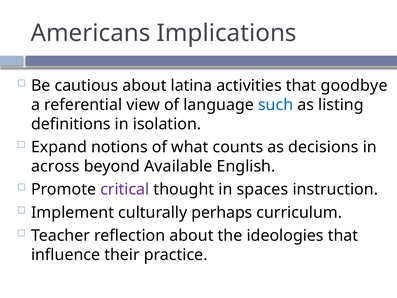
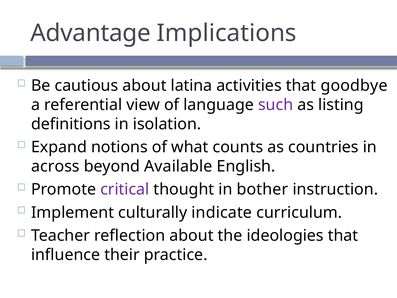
Americans: Americans -> Advantage (91, 33)
such colour: blue -> purple (276, 105)
decisions: decisions -> countries (323, 147)
spaces: spaces -> bother (262, 189)
perhaps: perhaps -> indicate (222, 212)
